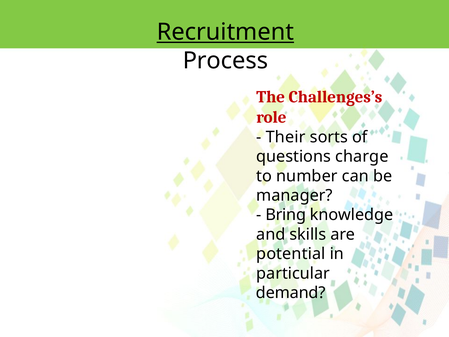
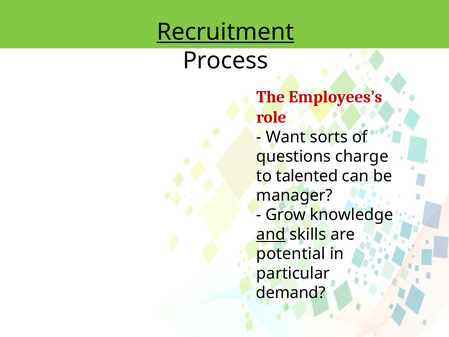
Challenges’s: Challenges’s -> Employees’s (335, 97)
Their: Their -> Want (286, 137)
number: number -> talented (307, 176)
Bring: Bring -> Grow (286, 215)
and underline: none -> present (271, 234)
